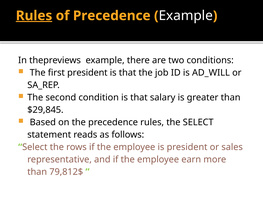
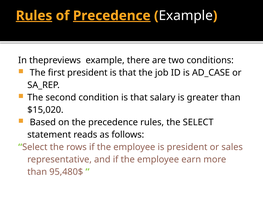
Precedence underline: none -> present (112, 16)
AD_WILL: AD_WILL -> AD_CASE (211, 73)
$29,845: $29,845 -> $15,020 (45, 110)
79,812$: 79,812$ -> 95,480$ (66, 172)
